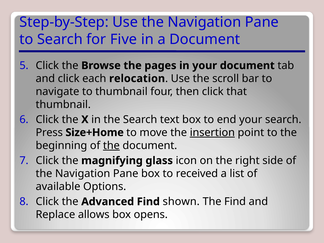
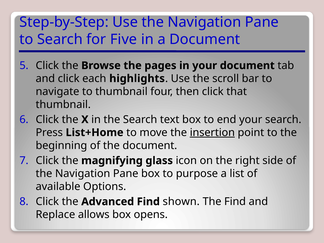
relocation: relocation -> highlights (137, 79)
Size+Home: Size+Home -> List+Home (95, 133)
the underline: present -> none (111, 145)
received: received -> purpose (197, 174)
